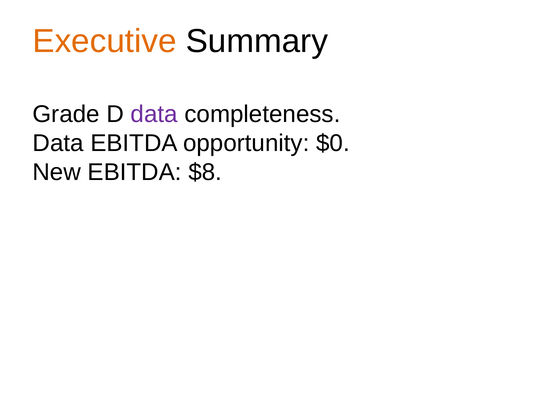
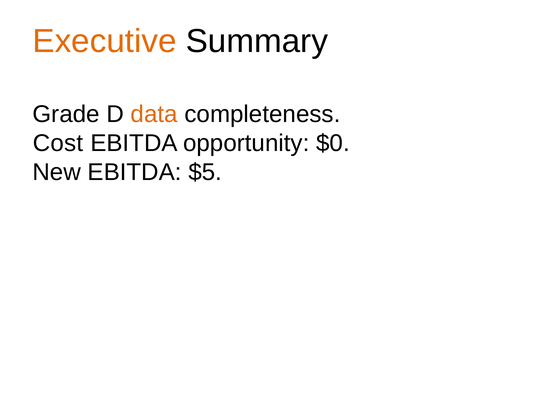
data colour: purple -> orange (154, 114)
Data: Data -> Cost (58, 143)
$8: $8 -> $5 (205, 172)
